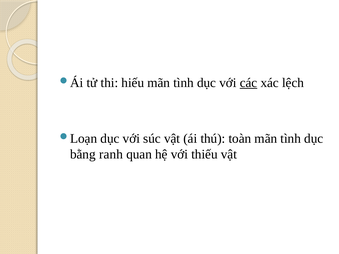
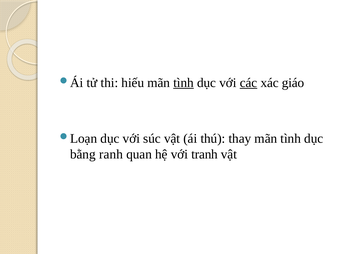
tình underline: none -> present (184, 83)
lệch: lệch -> giáo (293, 83)
toàn: toàn -> thay (240, 139)
thiếu: thiếu -> tranh (205, 154)
